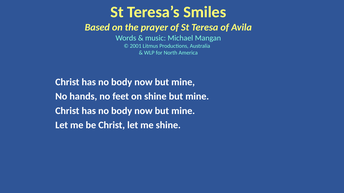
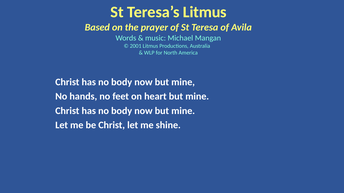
Teresa’s Smiles: Smiles -> Litmus (205, 12)
on shine: shine -> heart (155, 97)
